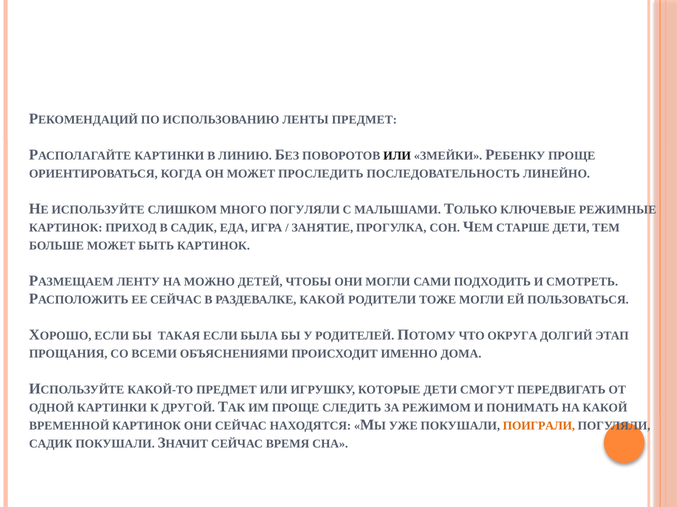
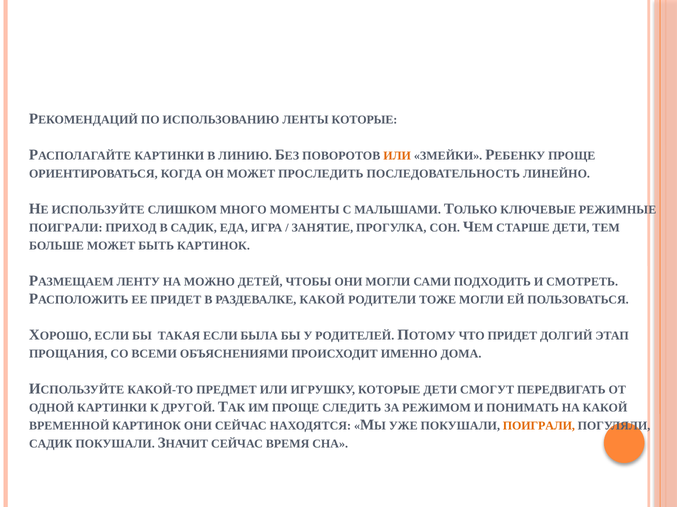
ЛЕНТЫ ПРЕДМЕТ: ПРЕДМЕТ -> КОТОРЫЕ (364, 120)
ИЛИ colour: black -> orange (397, 156)
МНОГО ПОГУЛЯЛИ: ПОГУЛЯЛИ -> МОМЕНТЫ (305, 210)
КАРТИНОК: КАРТИНОК -> ПОИГРАЛИ (66, 228)
ЕЕ СЕЙЧАС: СЕЙЧАС -> ПРИДЕТ (176, 300)
ЧТО ОКРУГА: ОКРУГА -> ПРИДЕТ (512, 336)
